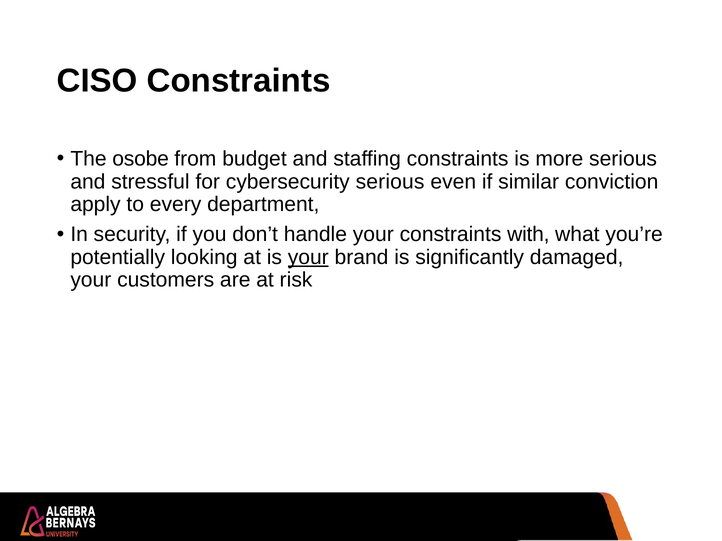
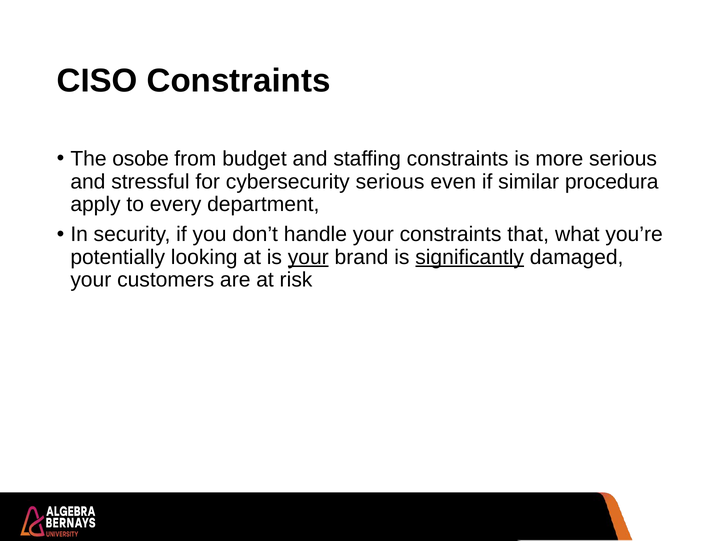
conviction: conviction -> procedura (612, 182)
with: with -> that (528, 235)
significantly underline: none -> present (470, 257)
